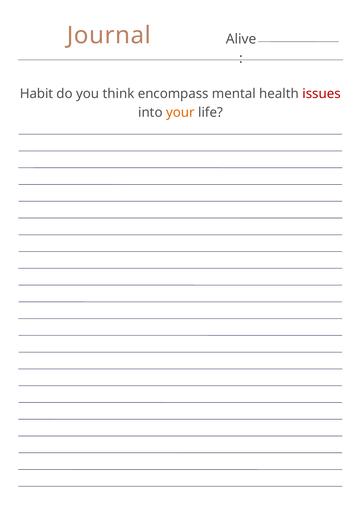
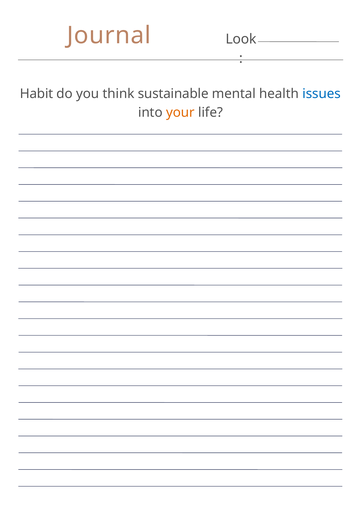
Alive: Alive -> Look (241, 39)
encompass: encompass -> sustainable (173, 94)
issues colour: red -> blue (322, 94)
